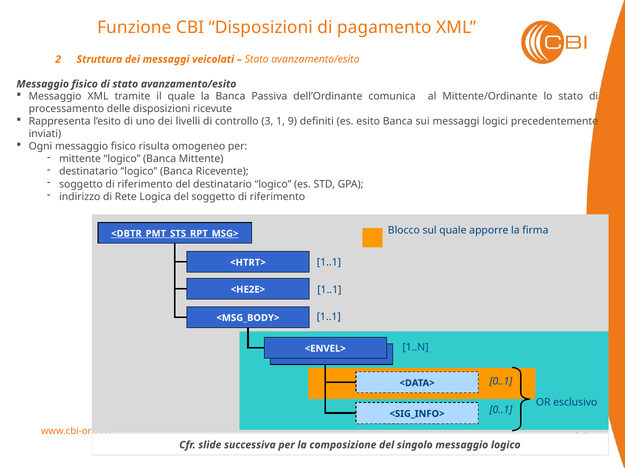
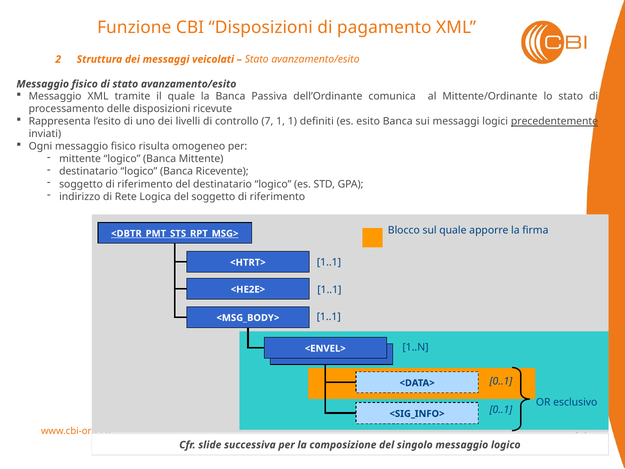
3: 3 -> 7 (267, 121)
1 9: 9 -> 1 (292, 121)
precedentemente underline: none -> present (555, 121)
